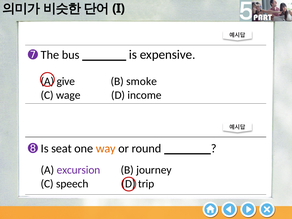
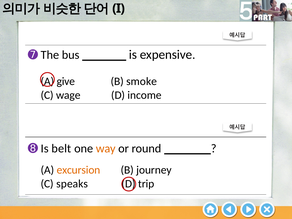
seat: seat -> belt (61, 149)
excursion colour: purple -> orange (78, 170)
speech: speech -> speaks (72, 184)
